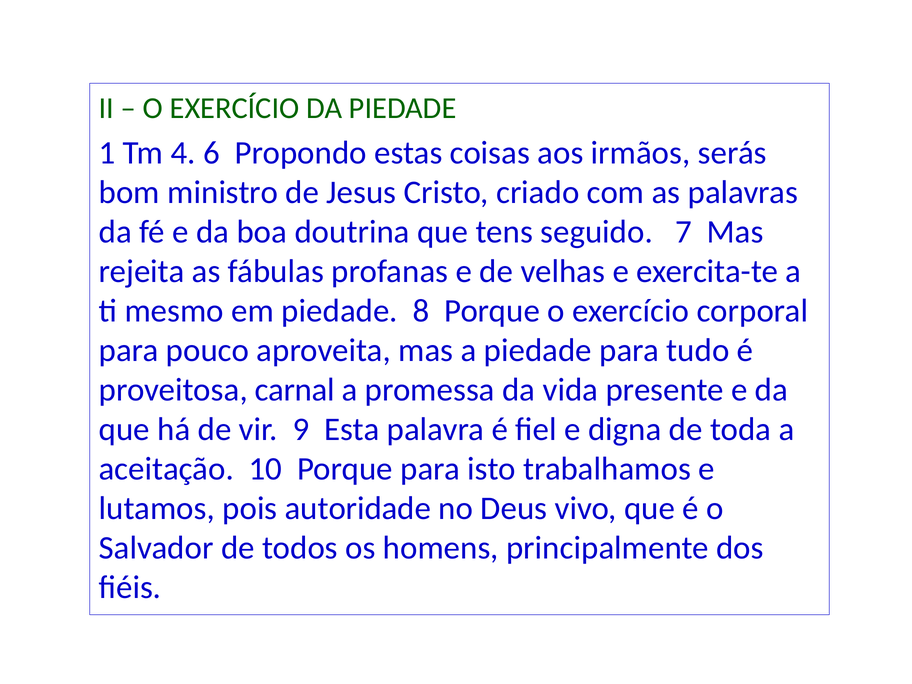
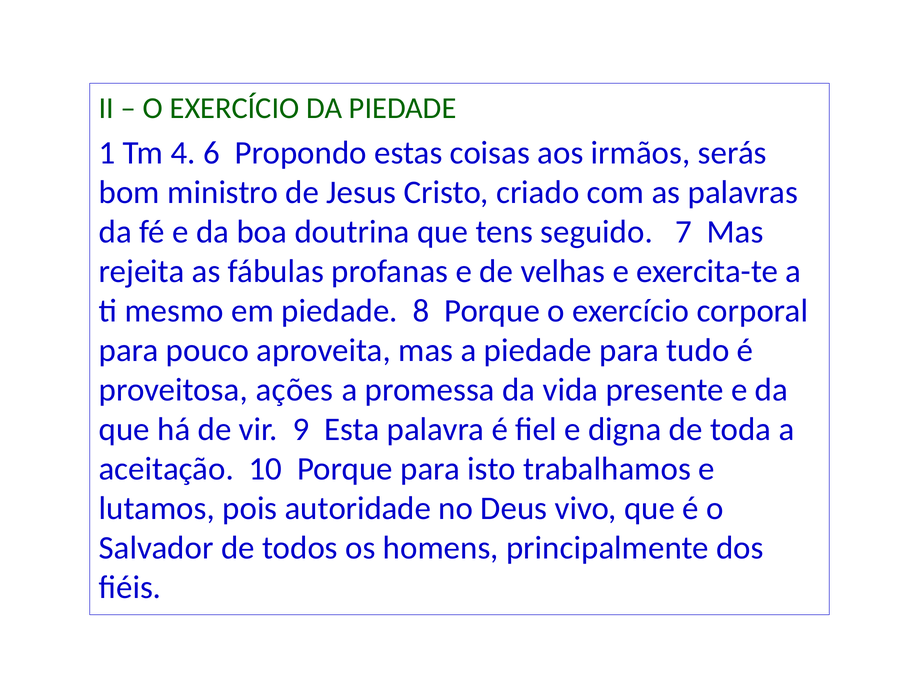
carnal: carnal -> ações (294, 390)
